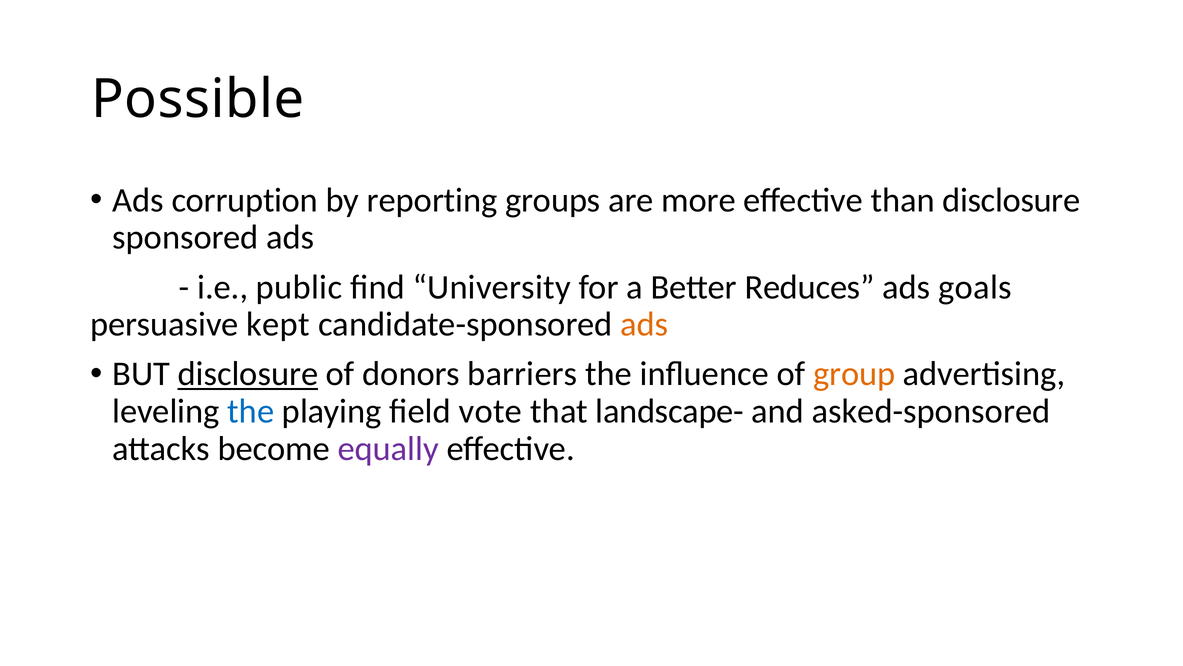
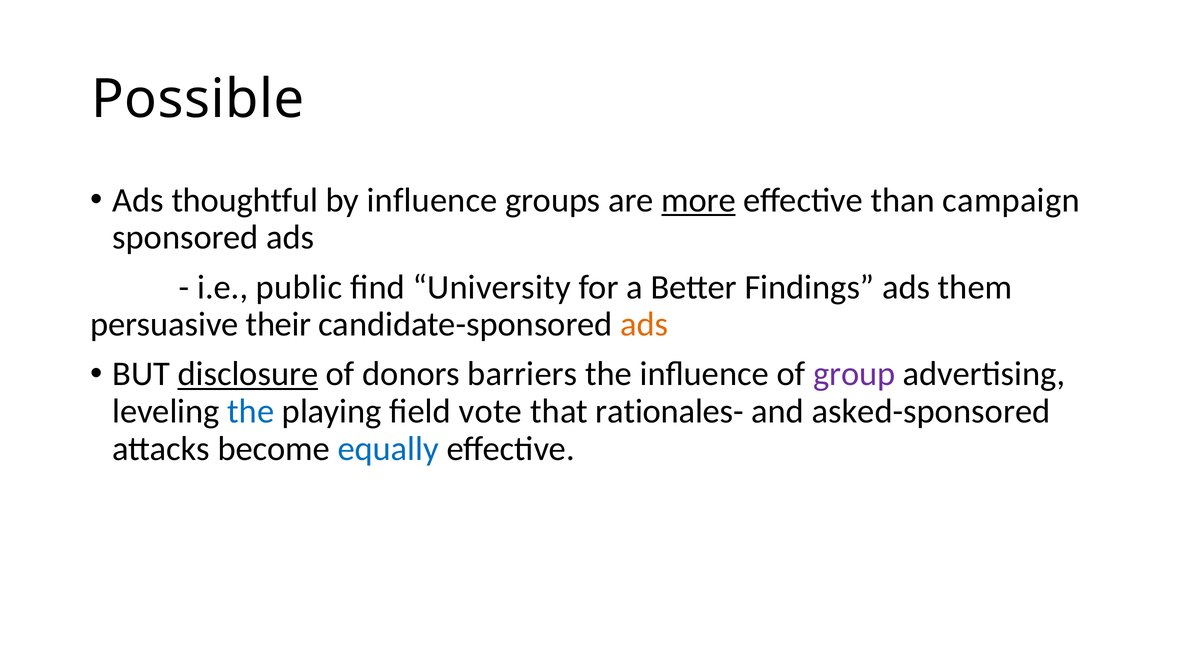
corruption: corruption -> thoughtful (245, 200)
by reporting: reporting -> influence (432, 200)
more underline: none -> present (699, 200)
than disclosure: disclosure -> campaign (1011, 200)
Reduces: Reduces -> Findings (810, 287)
goals: goals -> them (975, 287)
kept: kept -> their (279, 324)
group colour: orange -> purple (854, 374)
landscape-: landscape- -> rationales- (670, 411)
equally colour: purple -> blue (388, 448)
